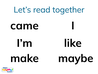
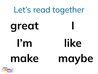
came: came -> great (24, 26)
